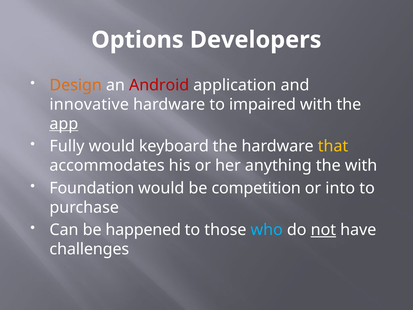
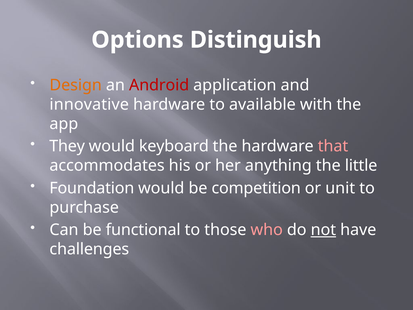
Developers: Developers -> Distinguish (256, 40)
impaired: impaired -> available (262, 104)
app underline: present -> none (64, 124)
Fully: Fully -> They (67, 146)
that colour: yellow -> pink (333, 146)
the with: with -> little (361, 165)
into: into -> unit (340, 188)
happened: happened -> functional (143, 230)
who colour: light blue -> pink (267, 230)
